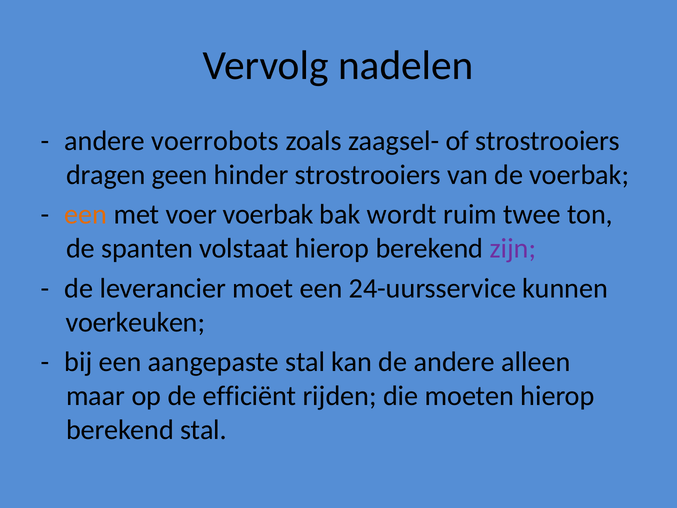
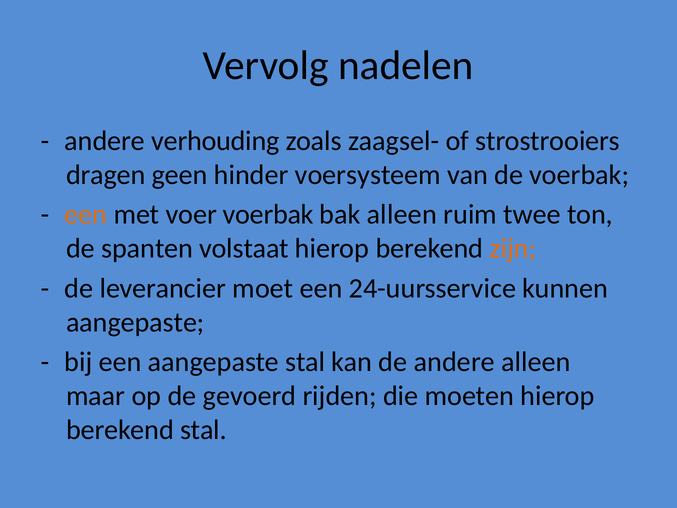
voerrobots: voerrobots -> verhouding (215, 141)
hinder strostrooiers: strostrooiers -> voersysteem (368, 175)
bak wordt: wordt -> alleen (402, 214)
zijn colour: purple -> orange (513, 248)
voerkeuken: voerkeuken -> aangepaste (135, 322)
efficiënt: efficiënt -> gevoerd (249, 396)
